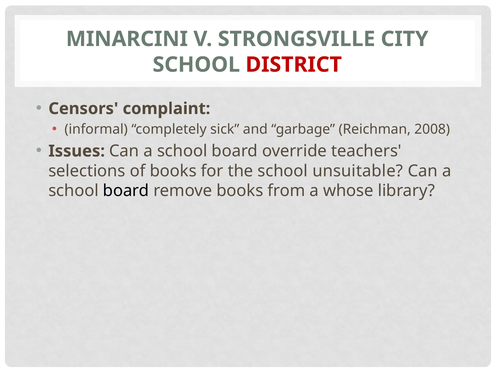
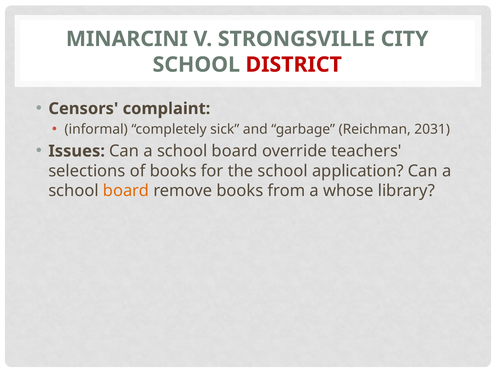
2008: 2008 -> 2031 (432, 129)
unsuitable: unsuitable -> application (358, 171)
board colour: black -> orange (126, 191)
